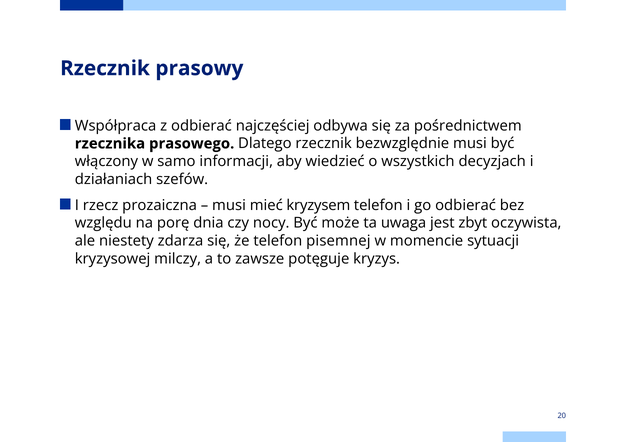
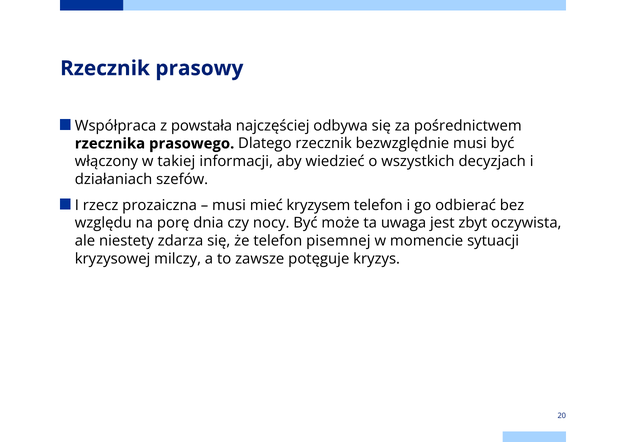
z odbierać: odbierać -> powstała (202, 126)
samo: samo -> takiej (176, 162)
